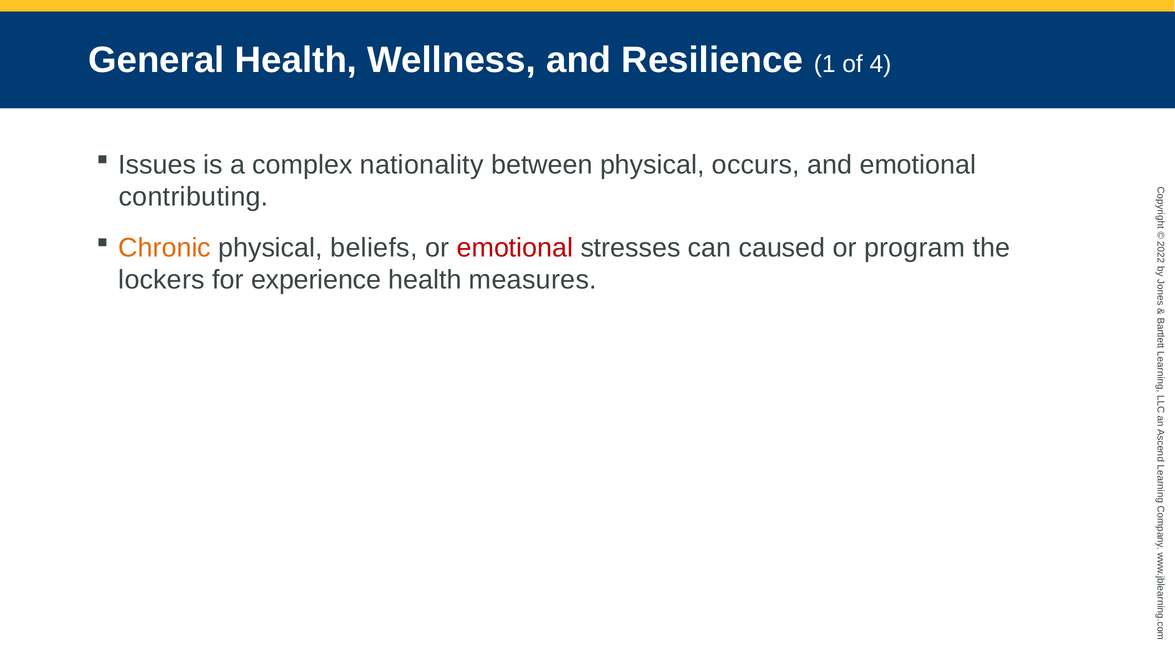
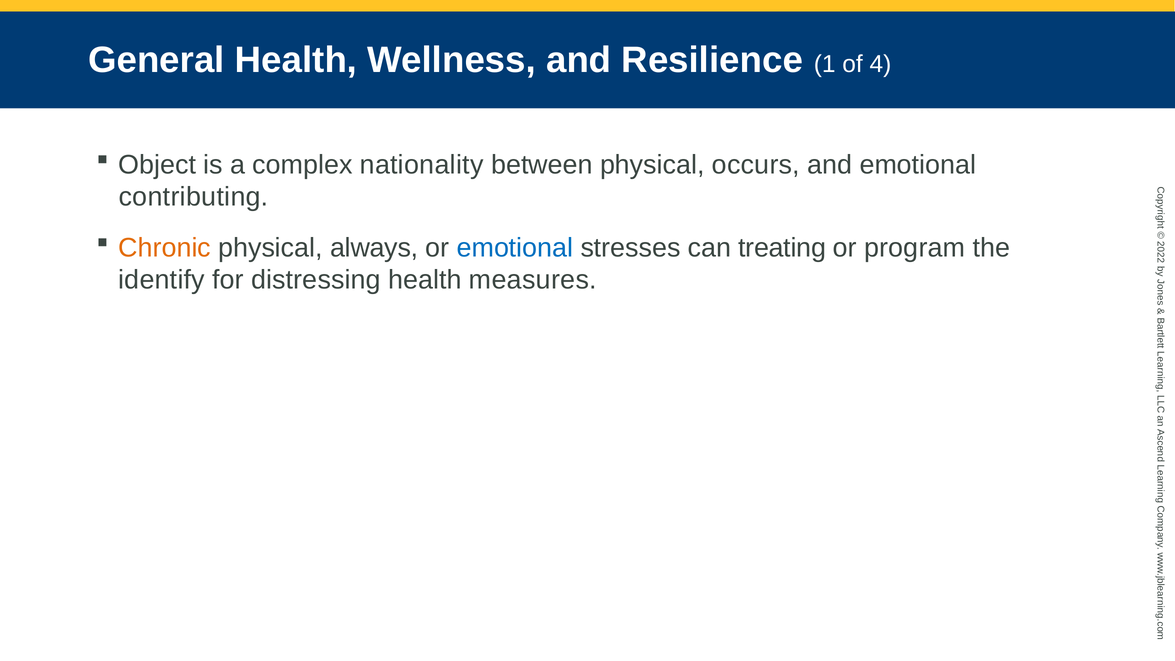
Issues: Issues -> Object (157, 165)
beliefs: beliefs -> always (374, 248)
emotional colour: red -> blue (515, 248)
caused: caused -> treating (782, 248)
lockers: lockers -> identify (162, 280)
experience: experience -> distressing (316, 280)
